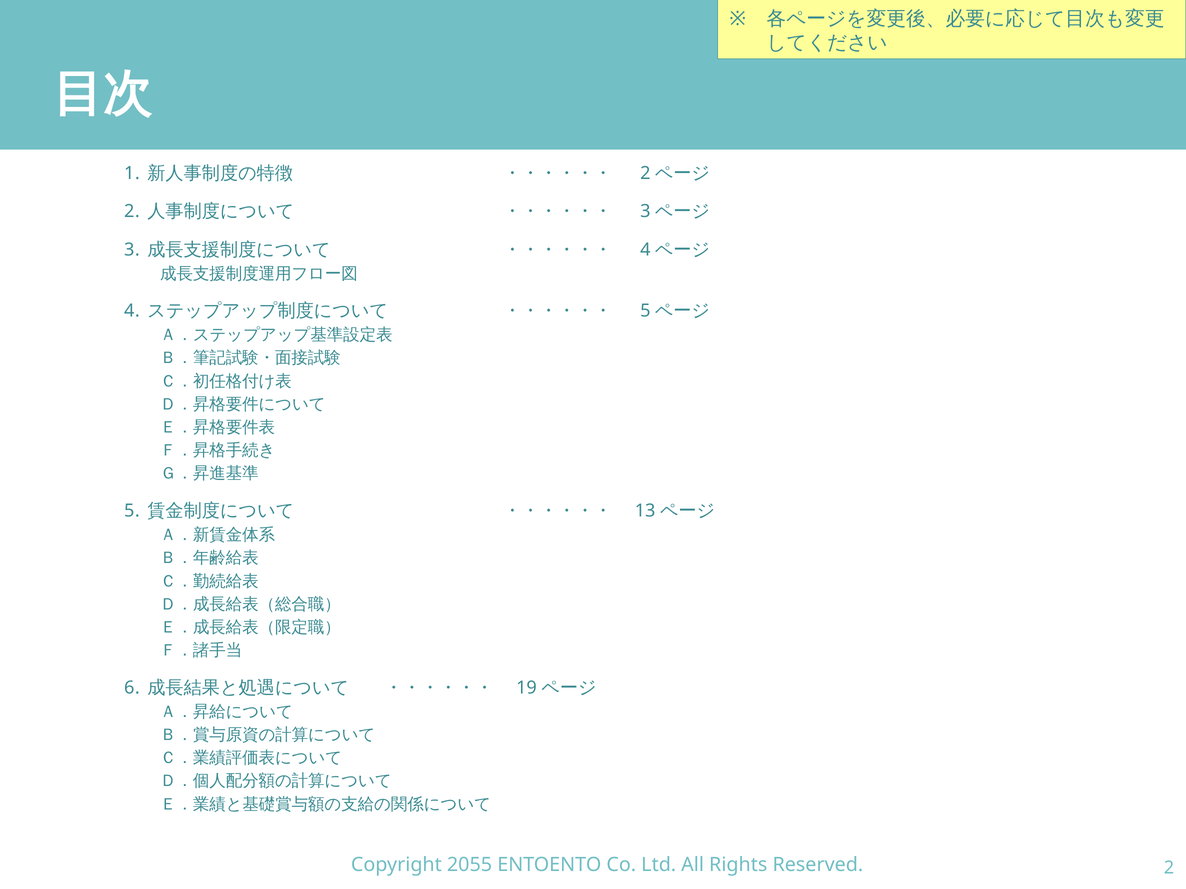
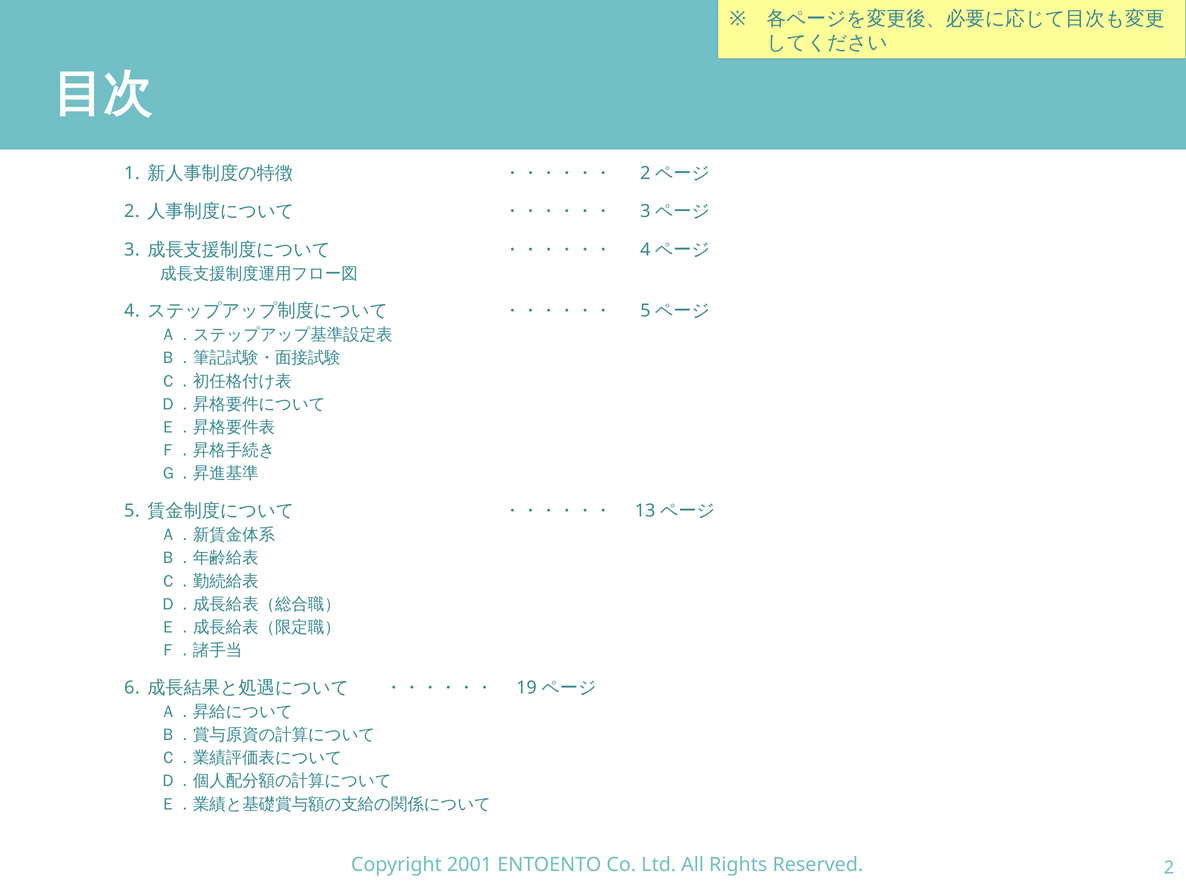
2055: 2055 -> 2001 (470, 865)
